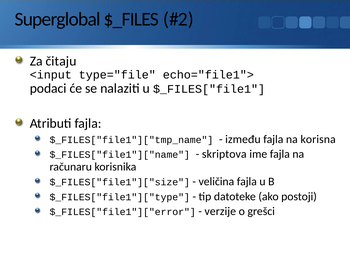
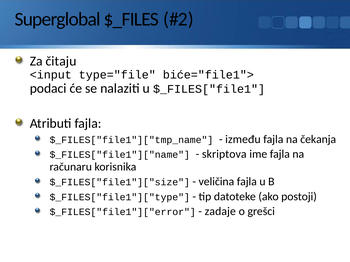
echo="file1">: echo="file1"> -> biće="file1"> (208, 75)
korisna: korisna -> čekanja (318, 140)
verzije: verzije -> zadaje (220, 212)
